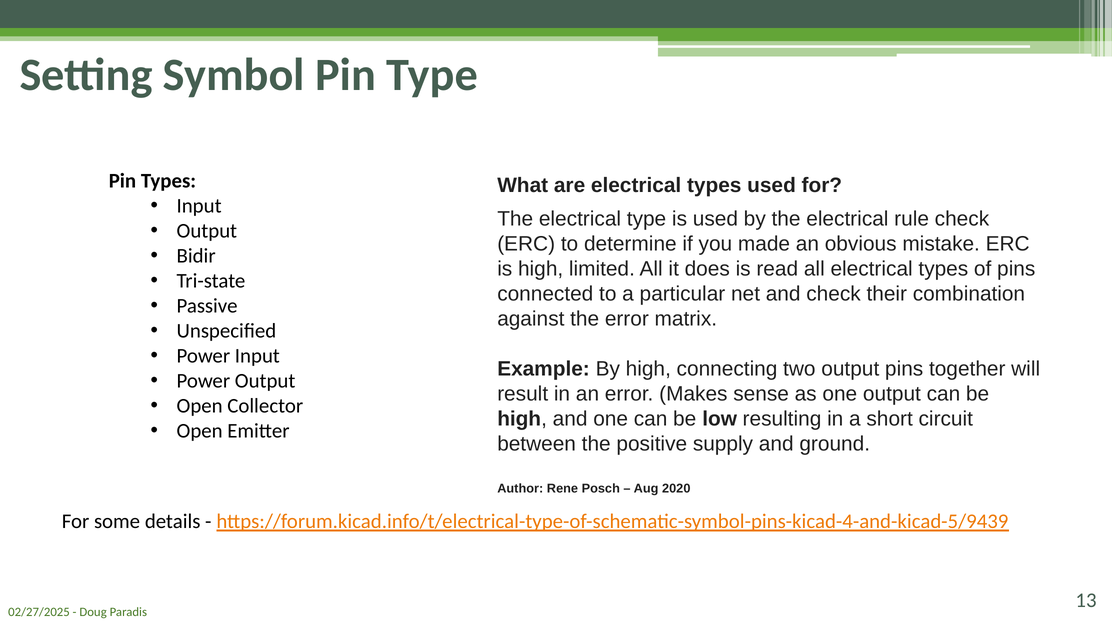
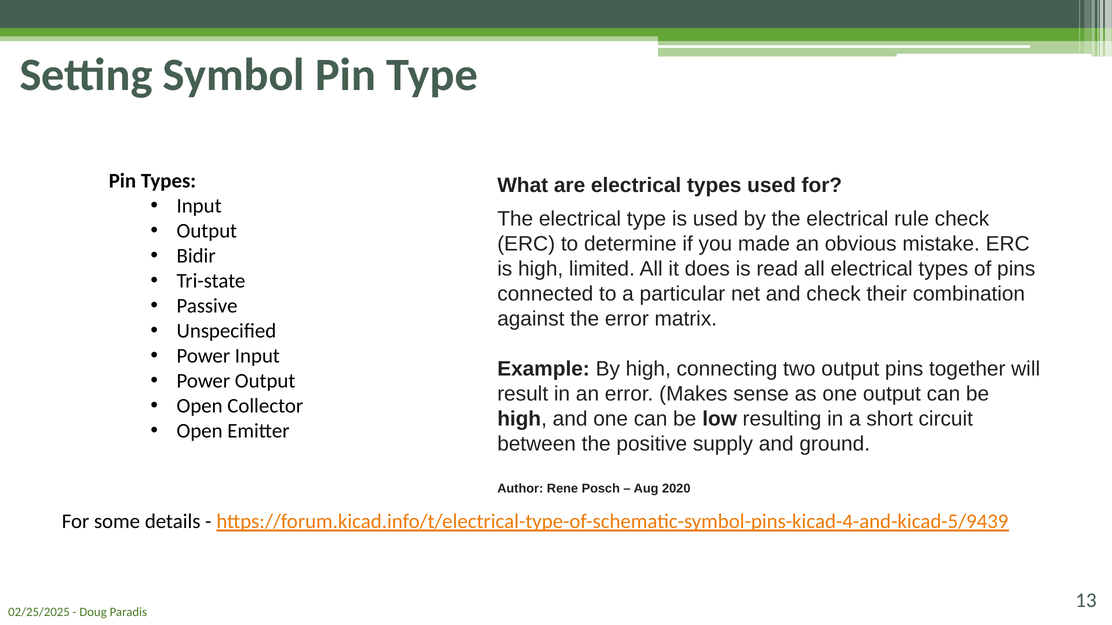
02/27/2025: 02/27/2025 -> 02/25/2025 (39, 612)
